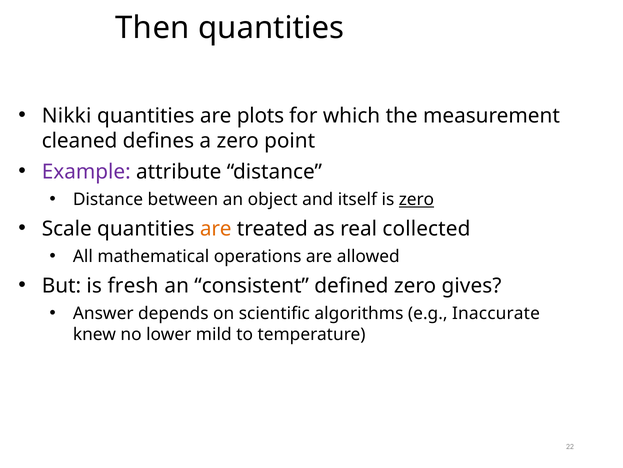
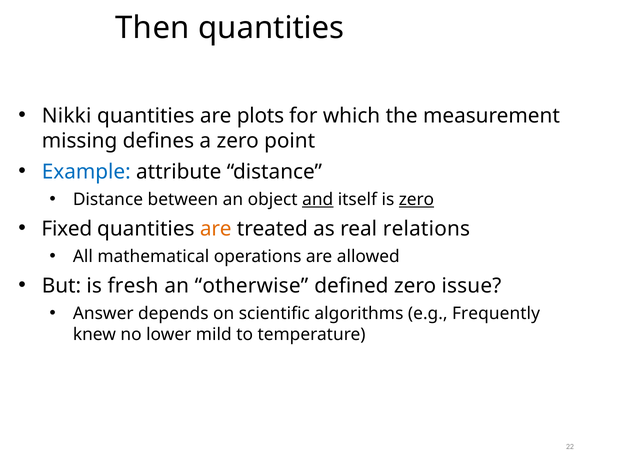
cleaned: cleaned -> missing (80, 141)
Example colour: purple -> blue (86, 171)
and underline: none -> present (318, 199)
Scale: Scale -> Fixed (67, 228)
collected: collected -> relations (426, 228)
consistent: consistent -> otherwise (252, 285)
gives: gives -> issue (471, 285)
Inaccurate: Inaccurate -> Frequently (496, 313)
